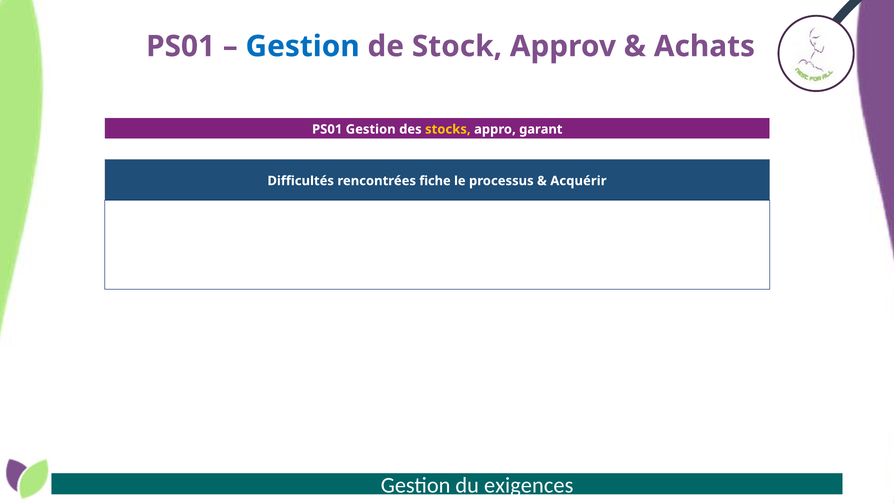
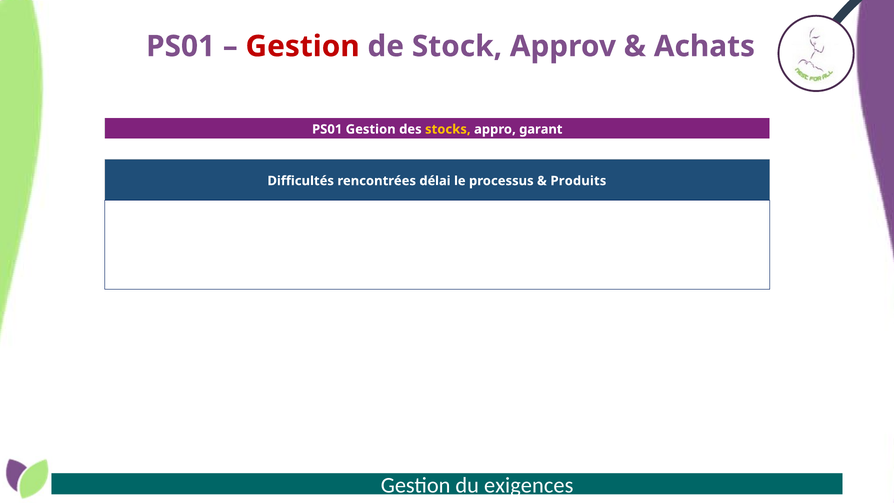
Gestion colour: blue -> red (303, 46)
fiche: fiche -> délai (435, 181)
Acquérir: Acquérir -> Produits (578, 181)
